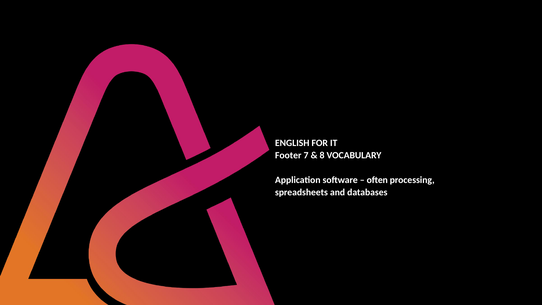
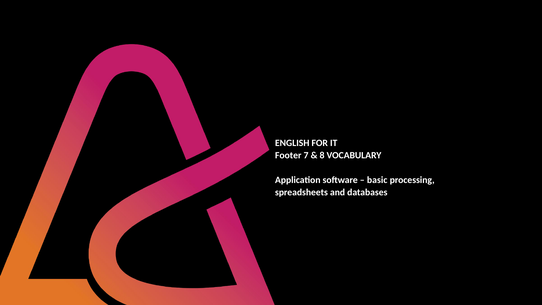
often: often -> basic (377, 180)
